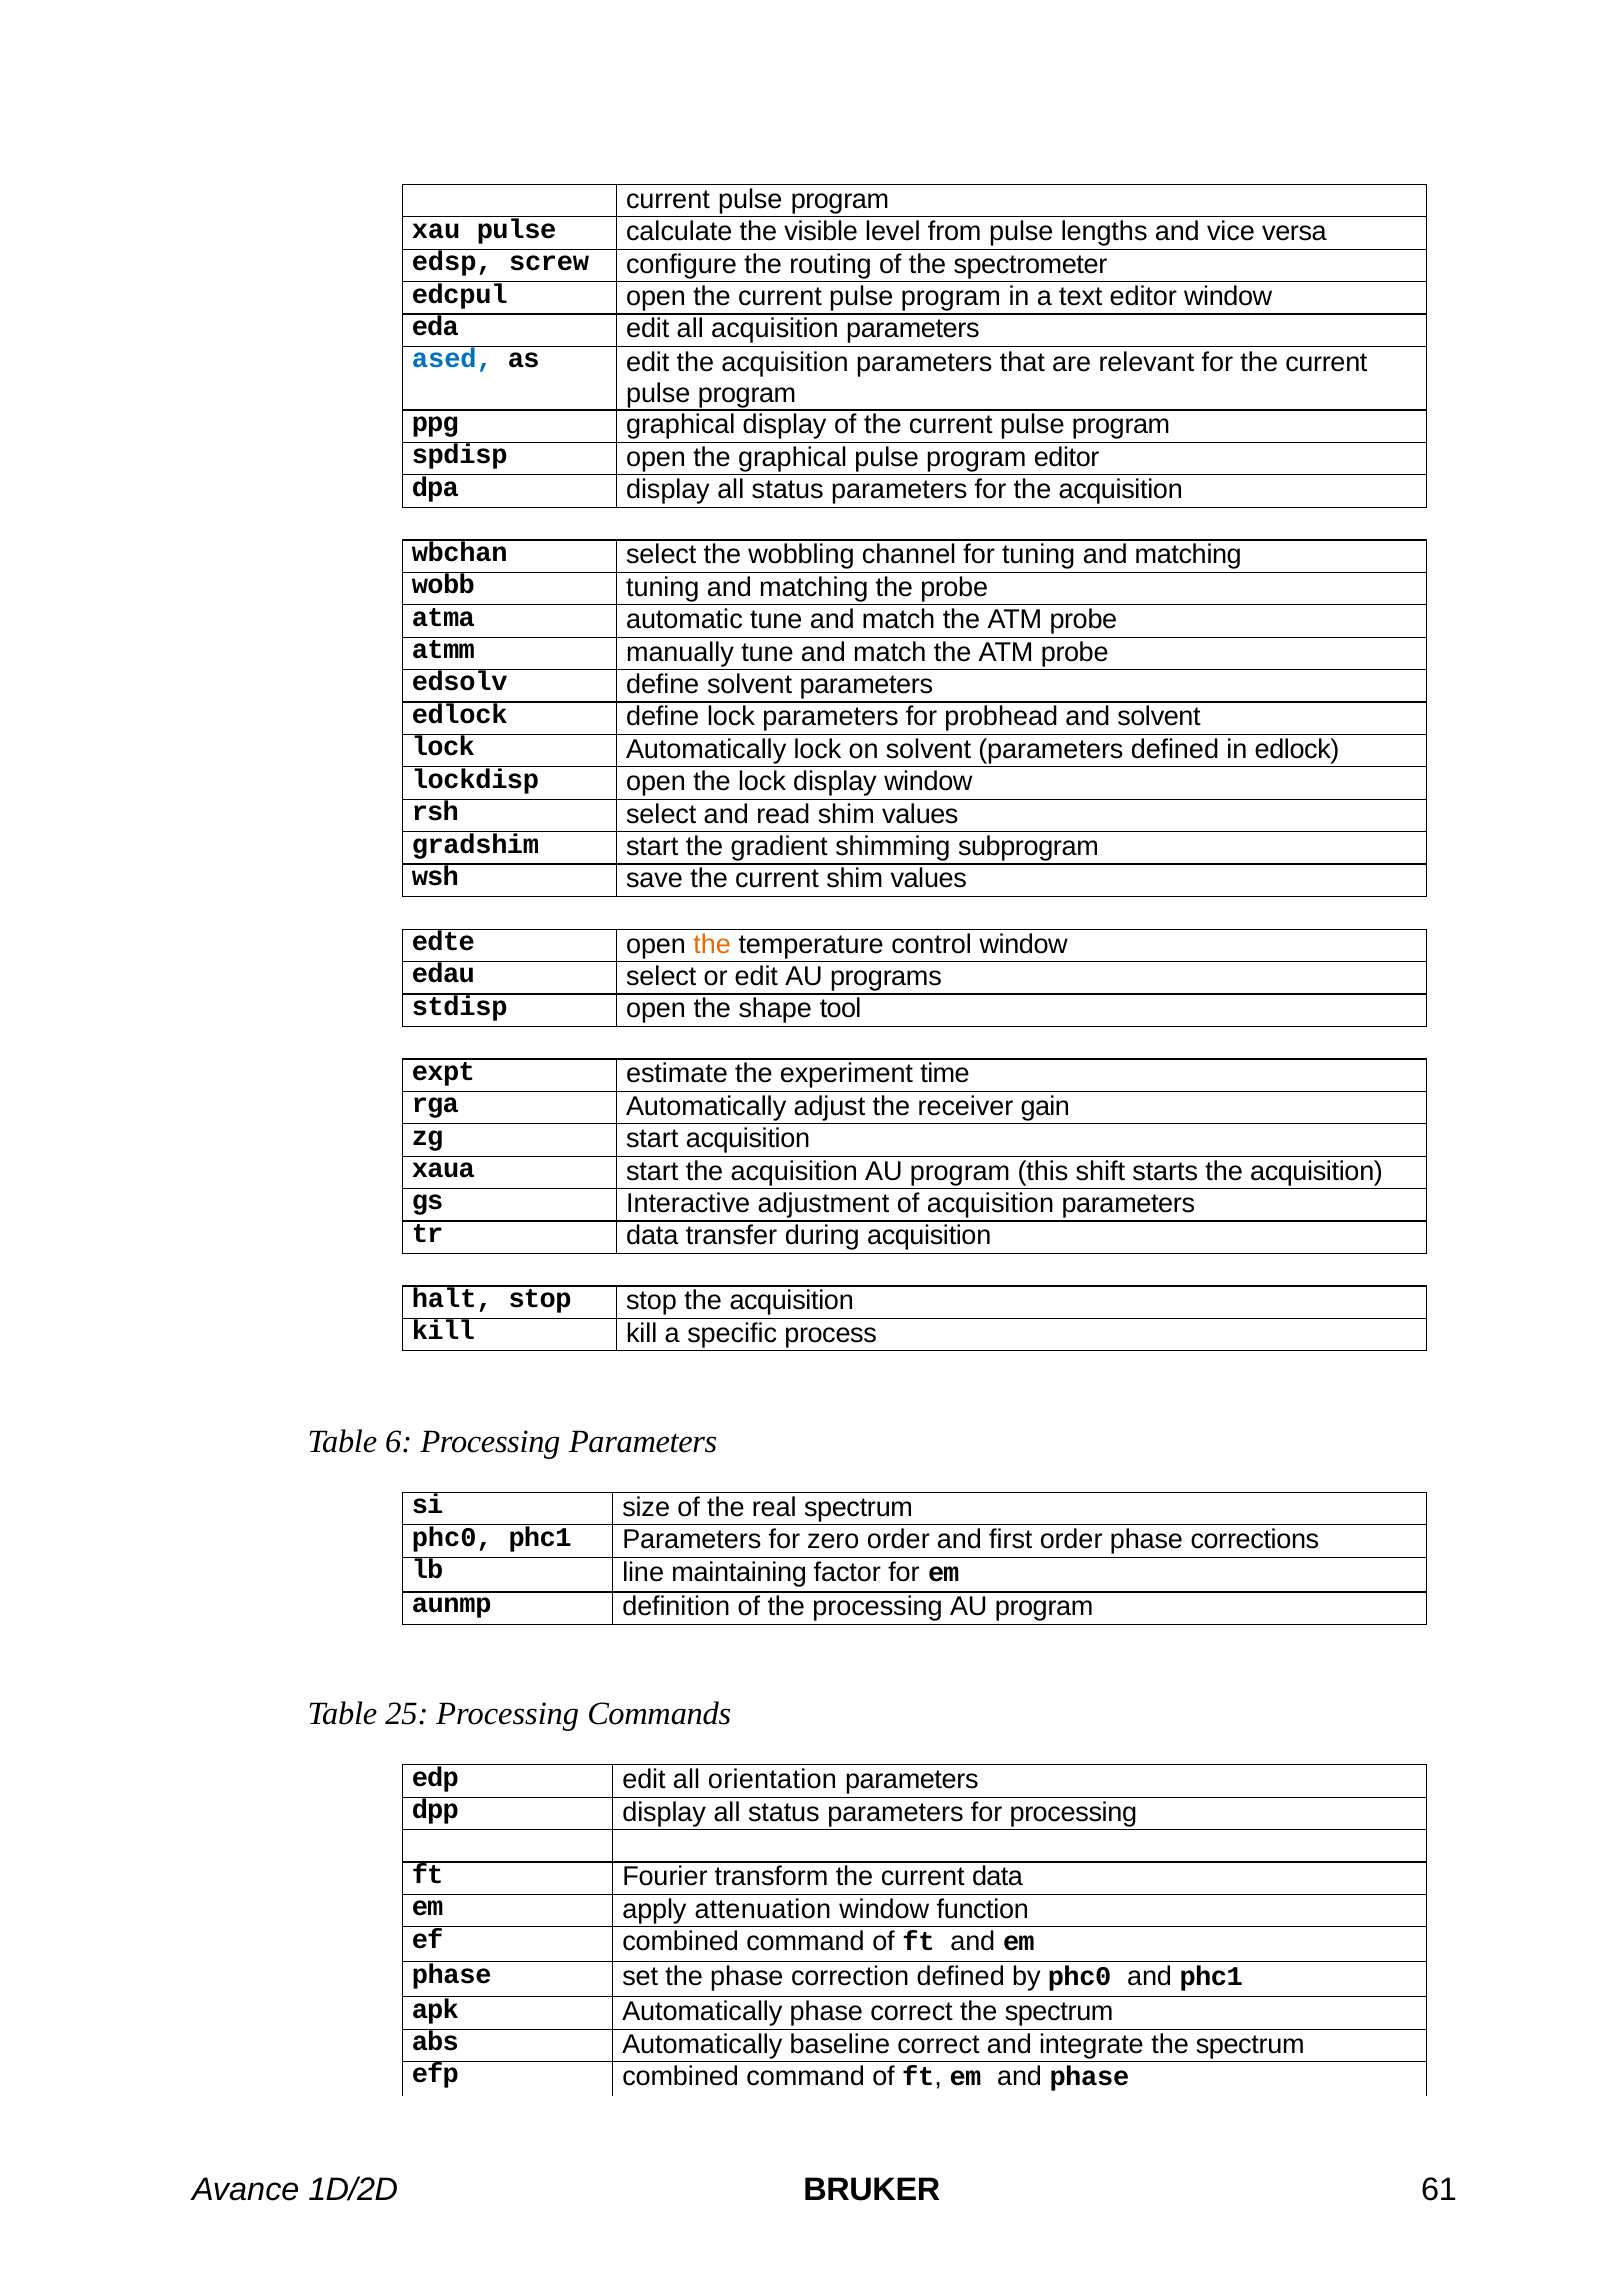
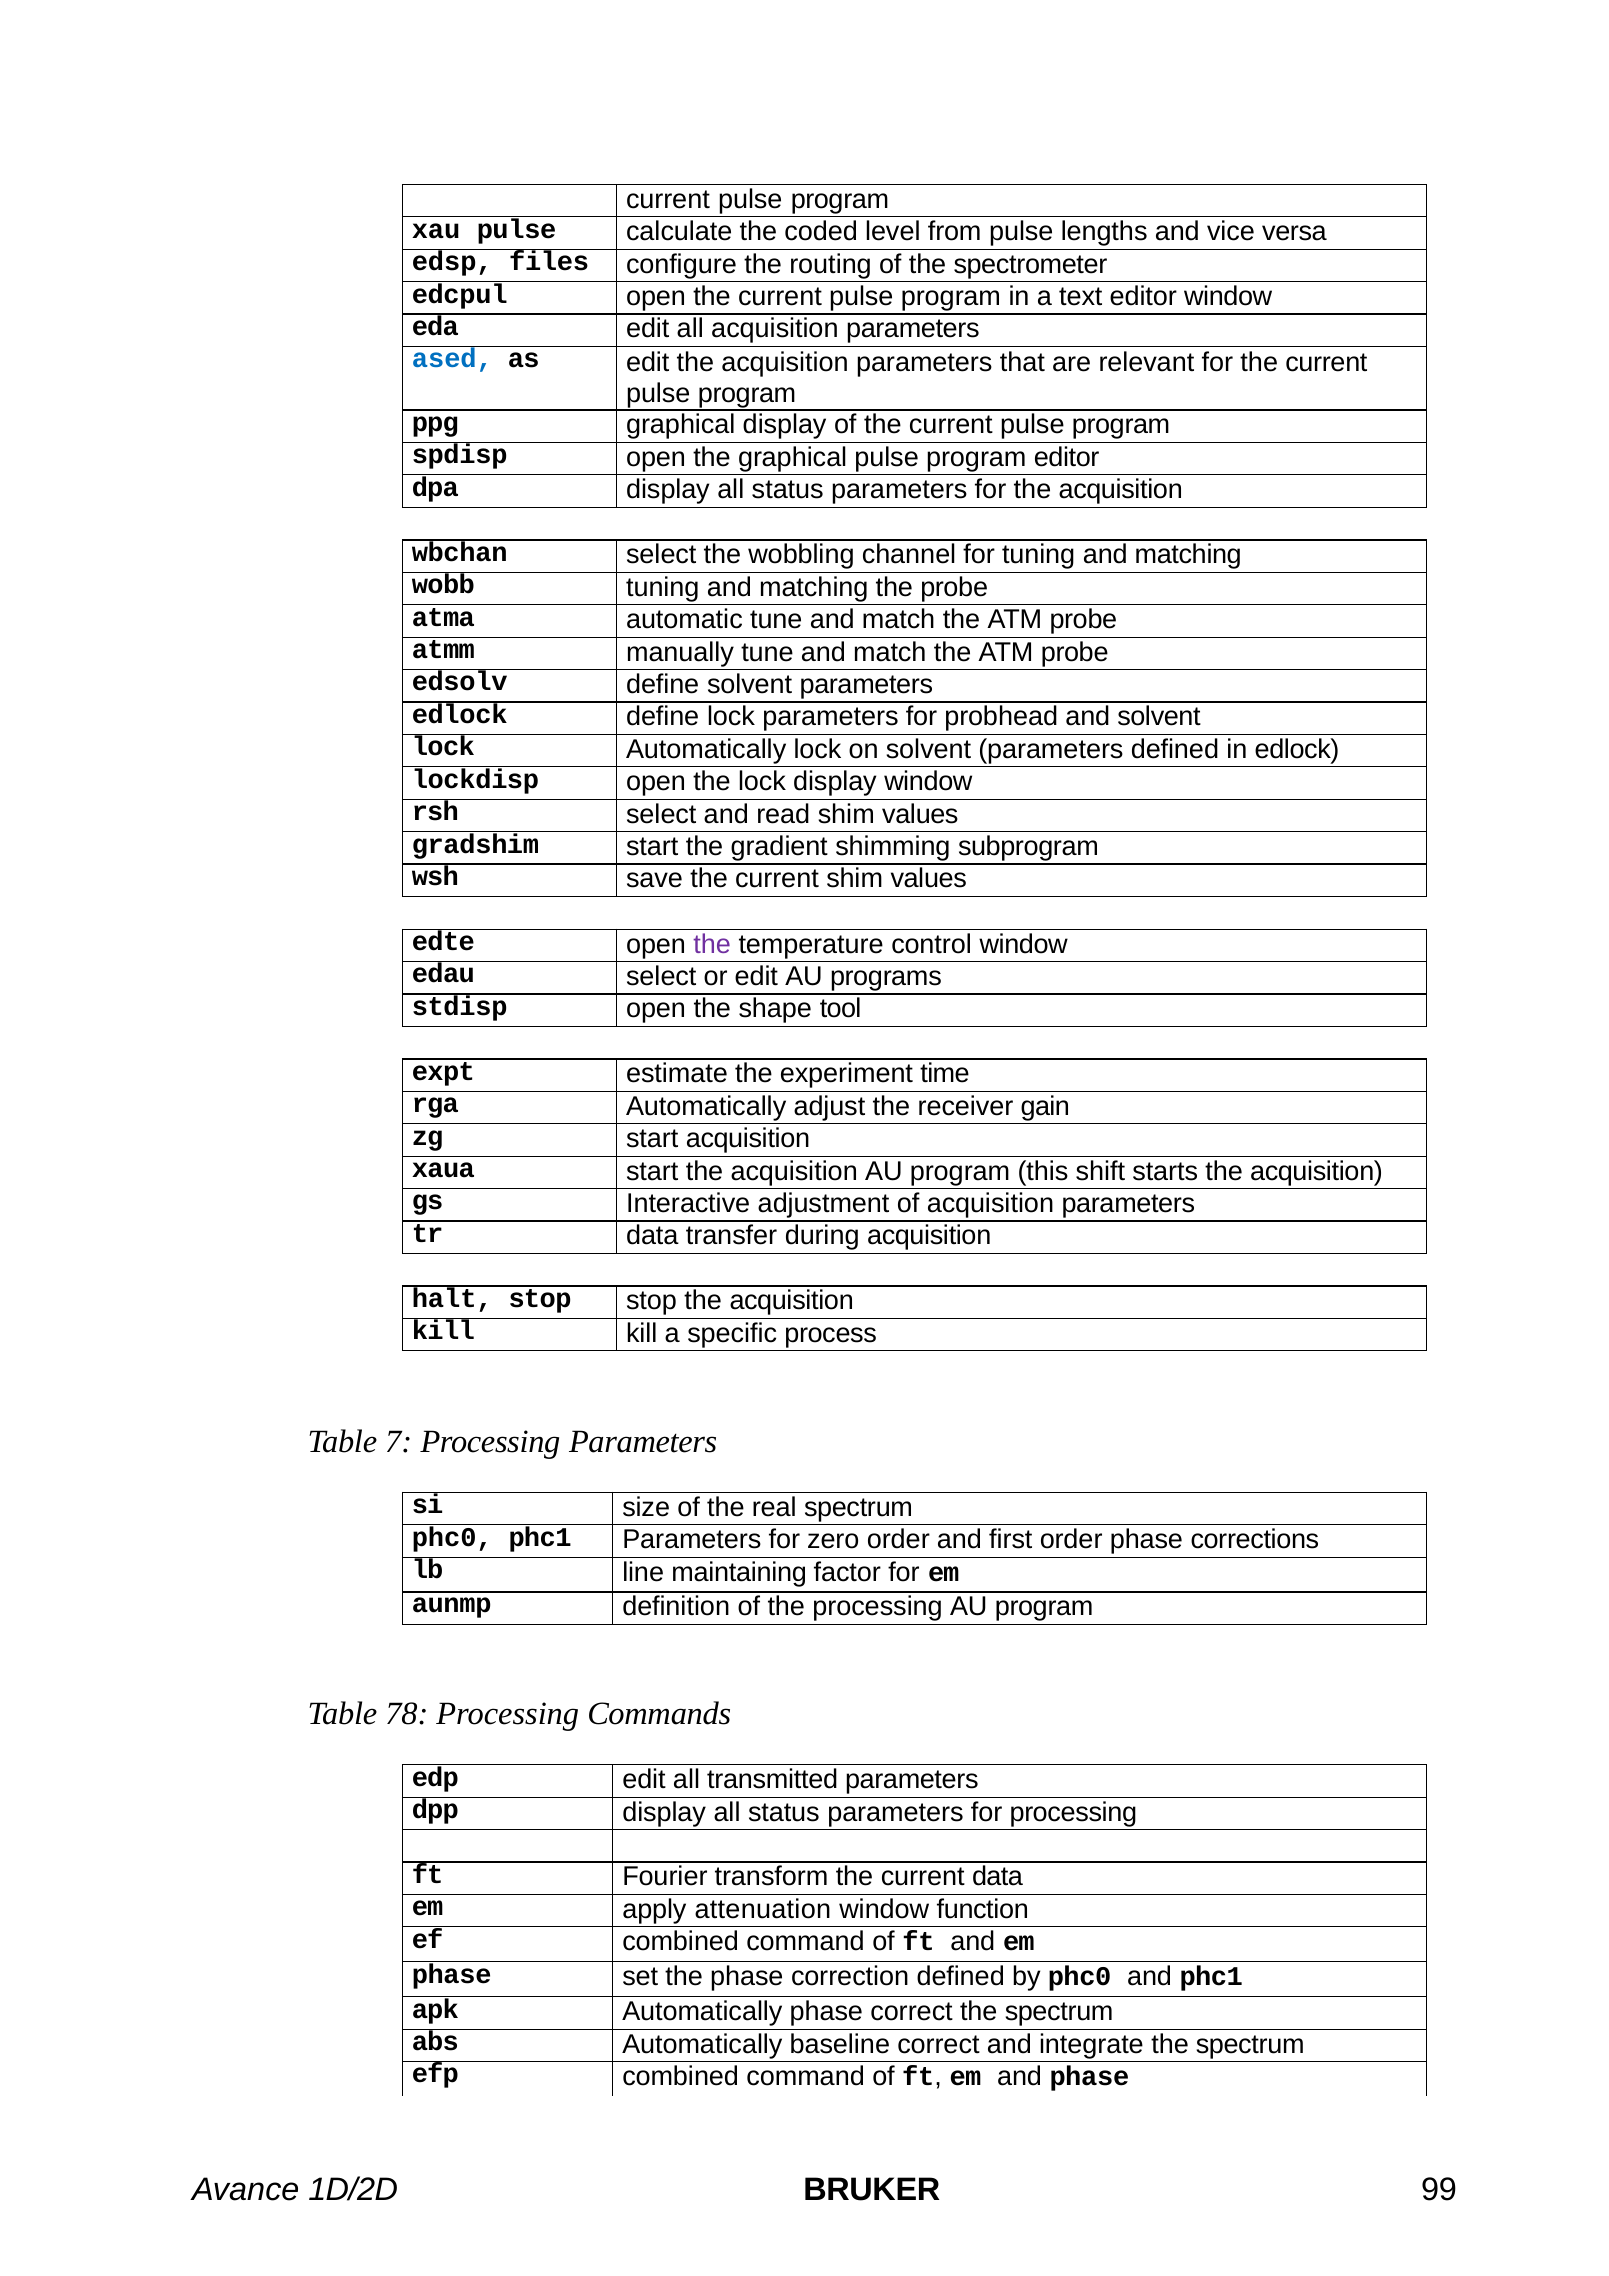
visible: visible -> coded (821, 232)
screw: screw -> files (549, 262)
the colour: orange -> purple (712, 945)
6: 6 -> 7 (399, 1442)
25: 25 -> 78 (407, 1715)
orientation: orientation -> transmitted (773, 1781)
61: 61 -> 99 (1439, 2191)
